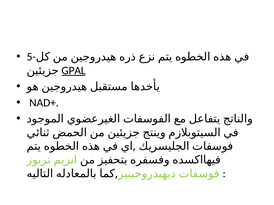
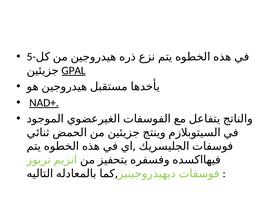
NAD+ underline: none -> present (44, 103)
